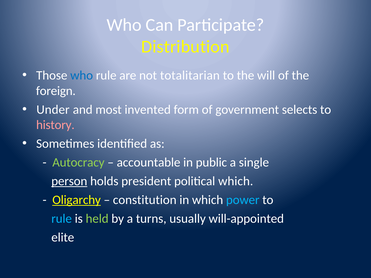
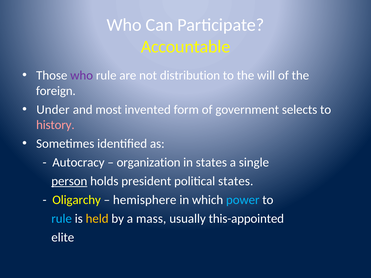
Distribution: Distribution -> Accountable (186, 47)
who colour: blue -> purple (82, 75)
totalitarian: totalitarian -> distribution (190, 75)
Autocracy colour: light green -> white (78, 163)
accountable: accountable -> organization (149, 163)
in public: public -> states (211, 163)
political which: which -> states (236, 181)
Oligarchy underline: present -> none (77, 200)
constitution: constitution -> hemisphere (145, 200)
held colour: light green -> yellow (97, 219)
turns: turns -> mass (151, 219)
will-appointed: will-appointed -> this-appointed (246, 219)
